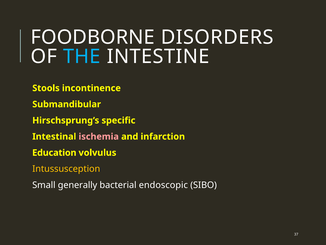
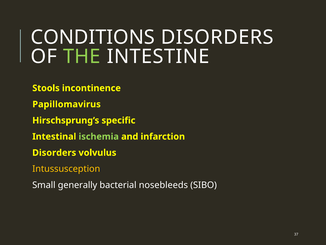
FOODBORNE: FOODBORNE -> CONDITIONS (93, 37)
THE colour: light blue -> light green (82, 56)
Submandibular: Submandibular -> Papillomavirus (67, 104)
ischemia colour: pink -> light green (99, 136)
Education: Education -> Disorders (54, 152)
endoscopic: endoscopic -> nosebleeds (163, 185)
